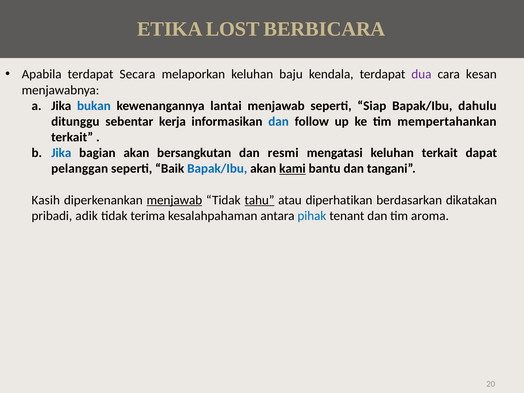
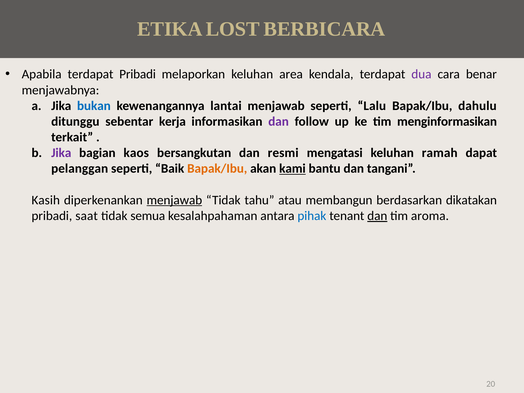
terdapat Secara: Secara -> Pribadi (138, 74)
baju: baju -> area (291, 74)
kesan: kesan -> benar (481, 74)
Siap: Siap -> Lalu (372, 106)
dan colour: blue -> purple (279, 121)
mempertahankan: mempertahankan -> menginformasikan (447, 121)
Jika colour: blue -> purple (61, 153)
bagian akan: akan -> kaos (136, 153)
keluhan terkait: terkait -> ramah (440, 153)
Bapak/Ibu colour: blue -> orange (217, 169)
tahu underline: present -> none (259, 200)
diperhatikan: diperhatikan -> membangun (339, 200)
adik: adik -> saat (87, 216)
terima: terima -> semua (148, 216)
dan underline: none -> present (377, 216)
